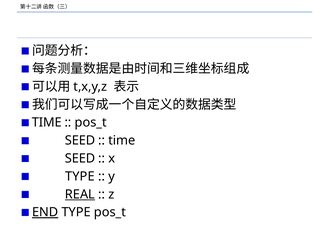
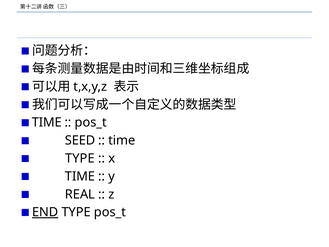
SEED: SEED -> TYPE (80, 158)
TYPE: TYPE -> TIME (80, 176)
REAL underline: present -> none (80, 194)
